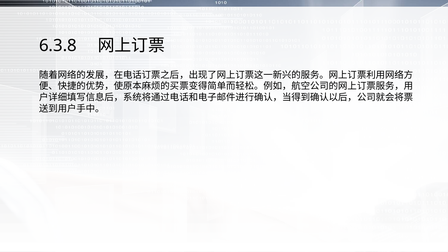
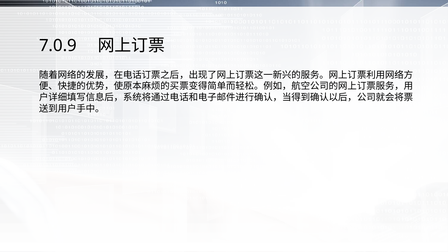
6.3.8: 6.3.8 -> 7.0.9 (58, 46)
